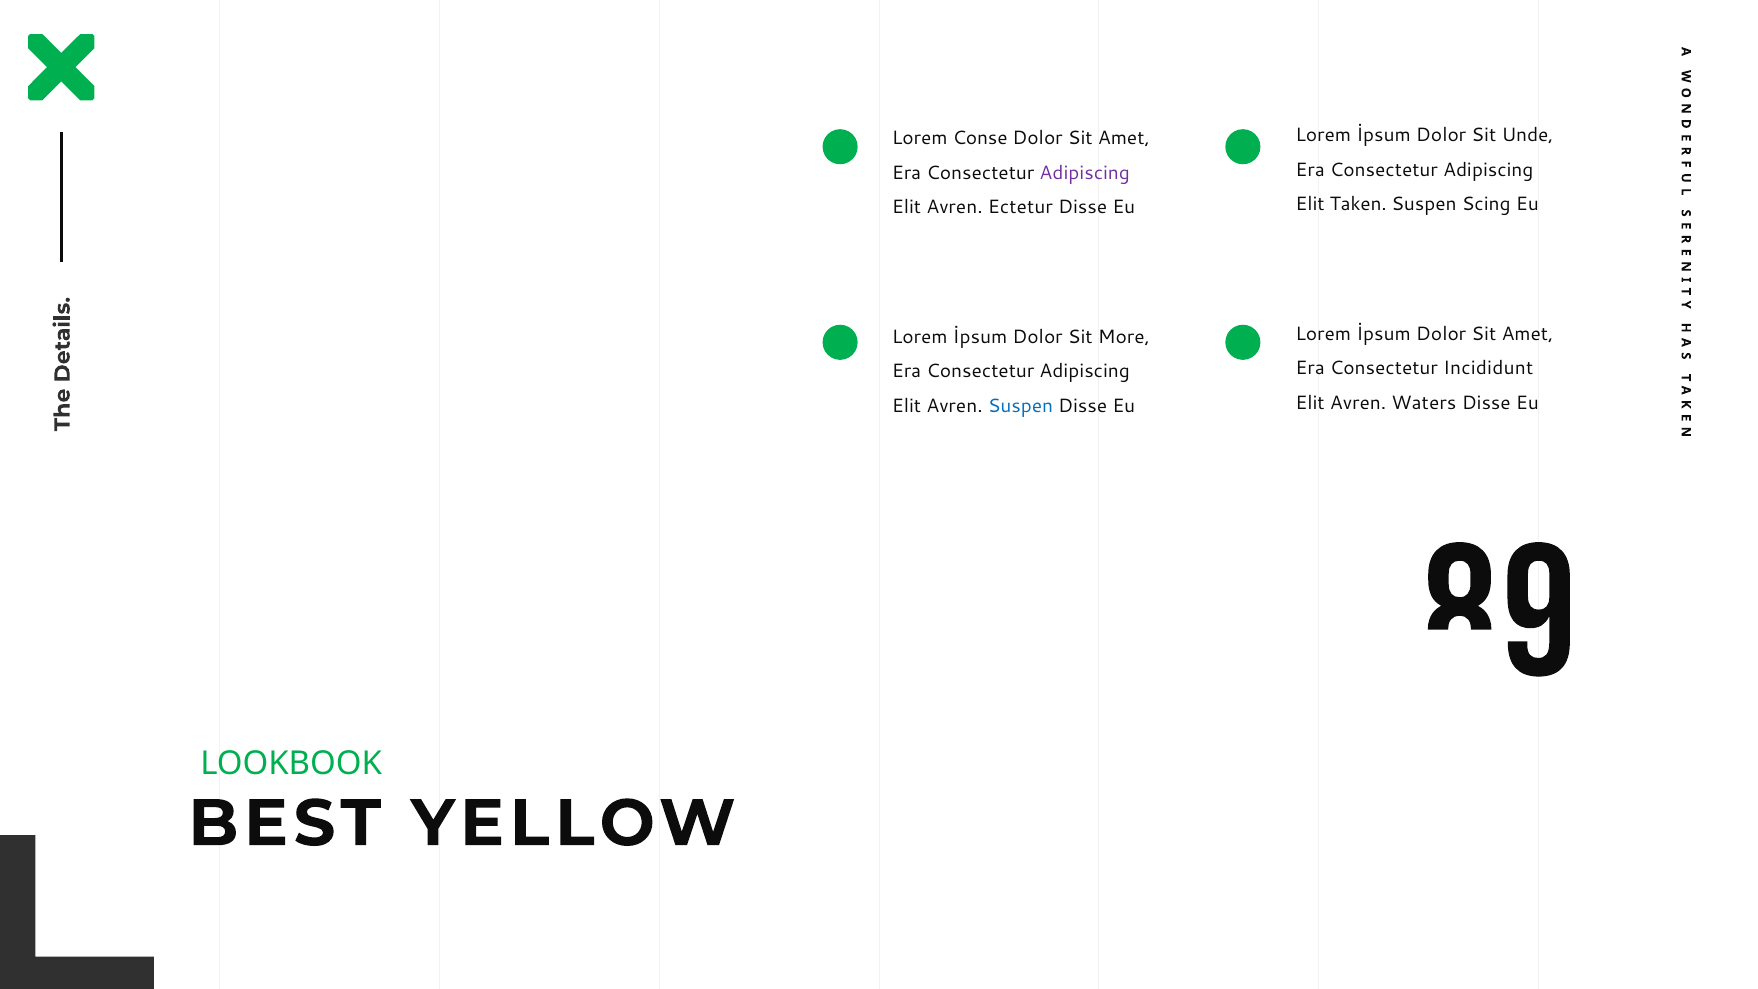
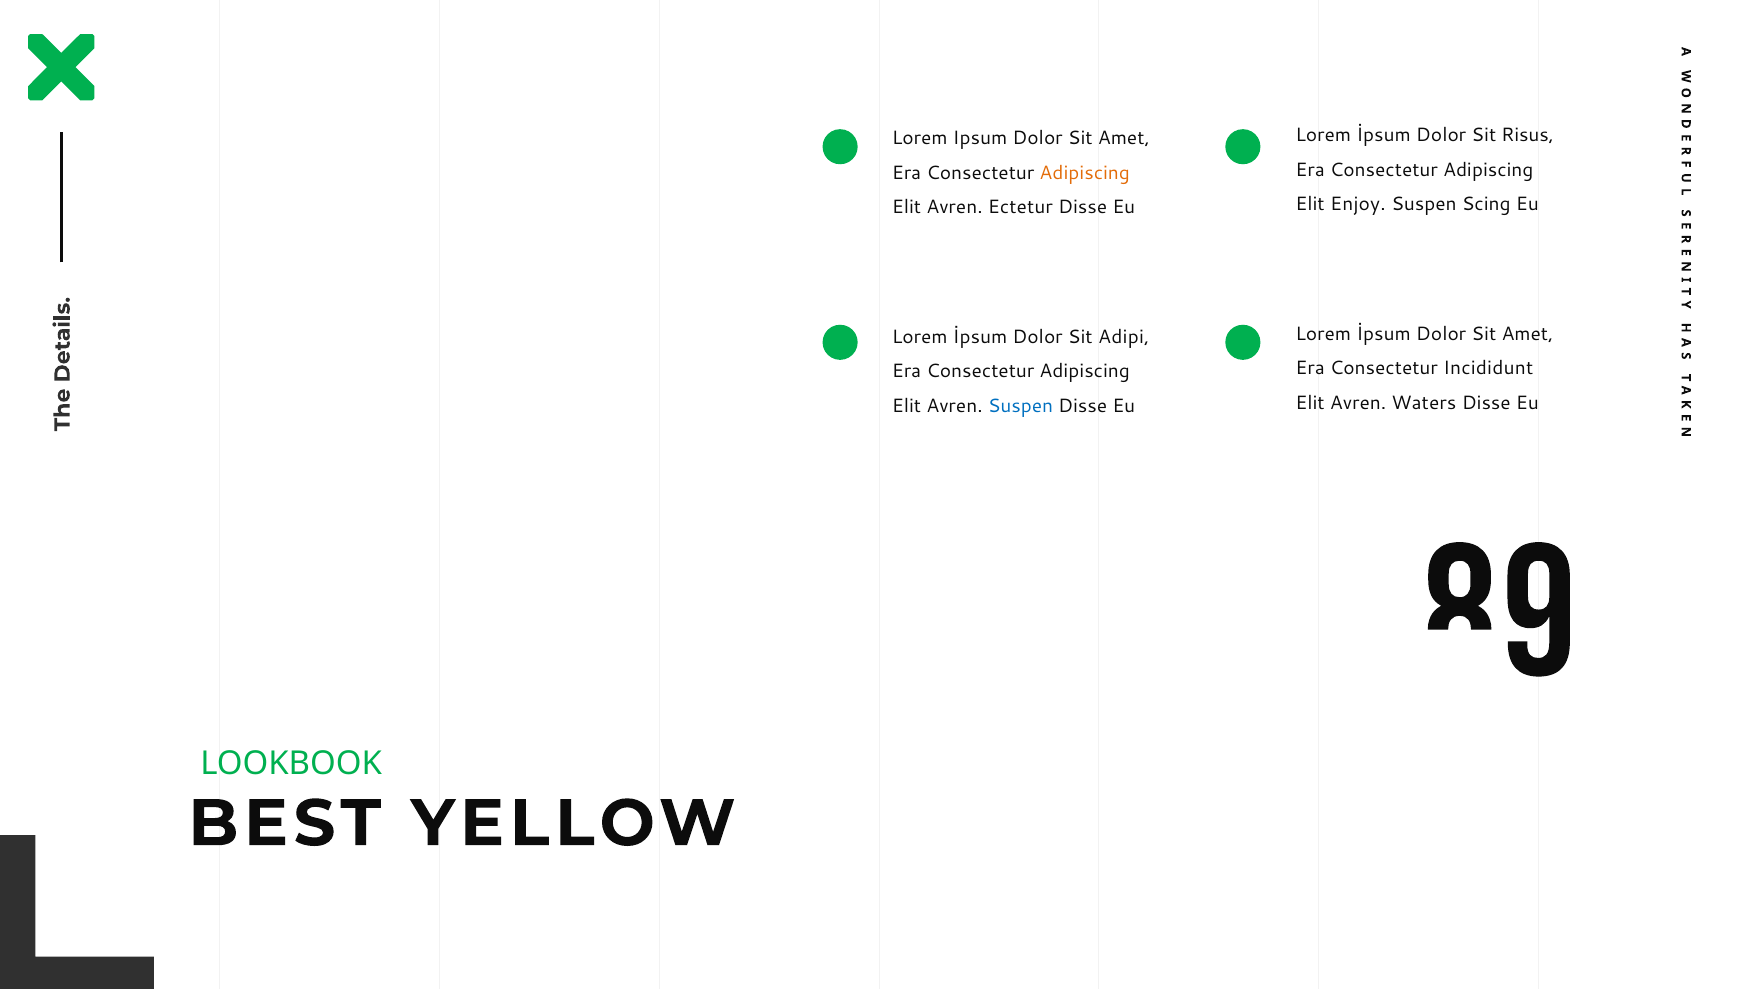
Unde: Unde -> Risus (1528, 135)
Conse: Conse -> Ipsum (980, 138)
Adipiscing colour: purple -> orange (1085, 173)
Taken: Taken -> Enjoy (1358, 204)
More: More -> Adipi (1124, 337)
